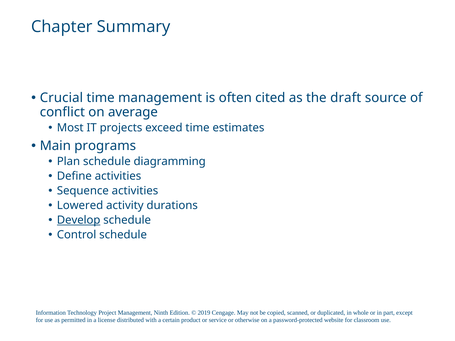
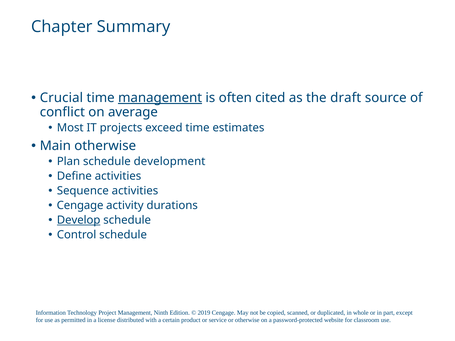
management underline: none -> present (160, 98)
Main programs: programs -> otherwise (105, 146)
diagramming: diagramming -> development (170, 162)
Lowered: Lowered -> Cengage (80, 206)
